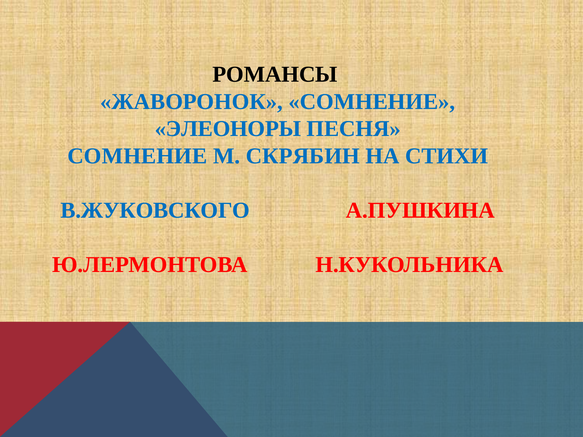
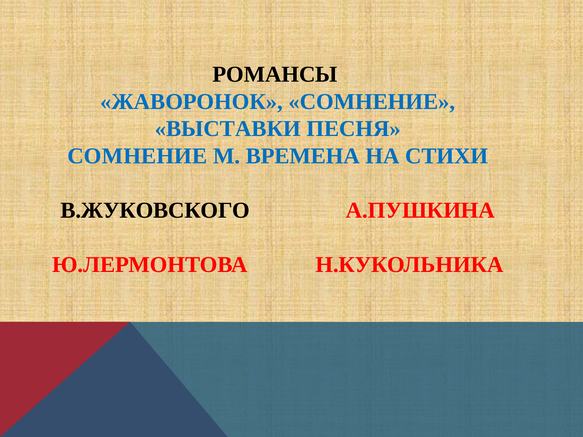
ЭЛЕОНОРЫ: ЭЛЕОНОРЫ -> ВЫСТАВКИ (228, 129)
СКРЯБИН: СКРЯБИН -> ВРЕМЕНА (303, 156)
В.ЖУКОВСКОГО colour: blue -> black (155, 211)
